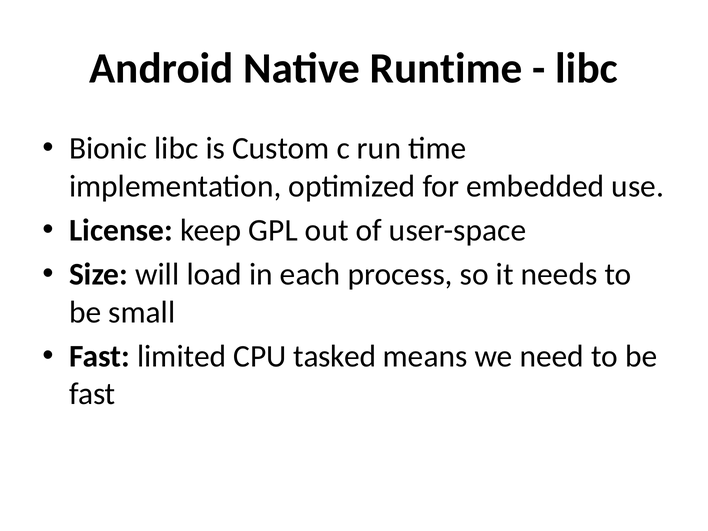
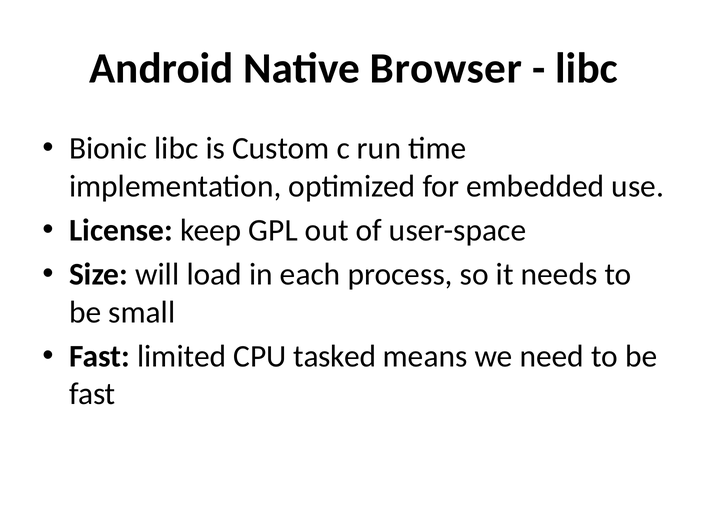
Runtime: Runtime -> Browser (446, 69)
